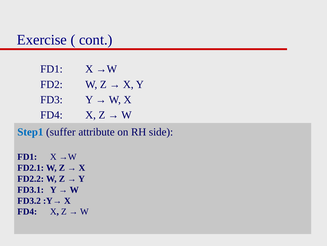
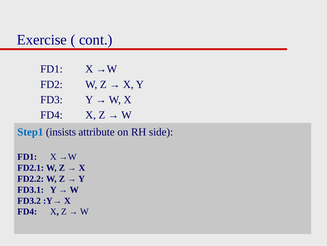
suffer: suffer -> insists (61, 132)
